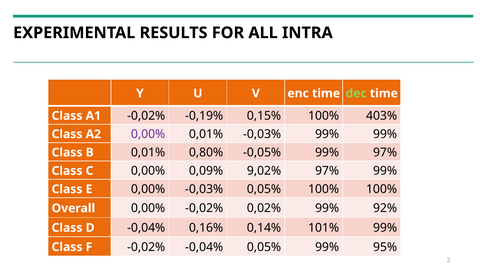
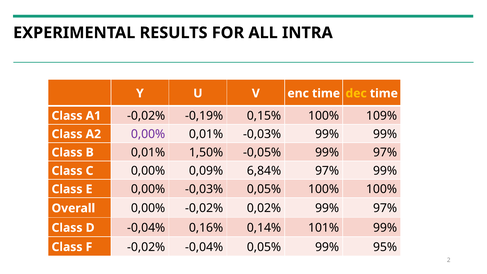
dec colour: light green -> yellow (356, 93)
403%: 403% -> 109% (382, 116)
0,80%: 0,80% -> 1,50% (206, 152)
9,02%: 9,02% -> 6,84% (264, 171)
0,02% 99% 92%: 92% -> 97% (385, 208)
